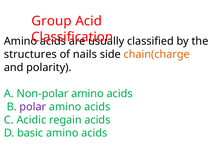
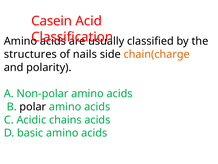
Group: Group -> Casein (52, 21)
polar colour: purple -> black (33, 106)
regain: regain -> chains (65, 120)
